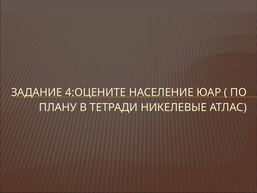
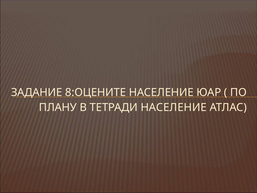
4:ОЦЕНИТЕ: 4:ОЦЕНИТЕ -> 8:ОЦЕНИТЕ (96, 92)
ТЕТРАДИ НИКЕЛЕВЫЕ: НИКЕЛЕВЫЕ -> НАСЕЛЕНИЕ (174, 107)
